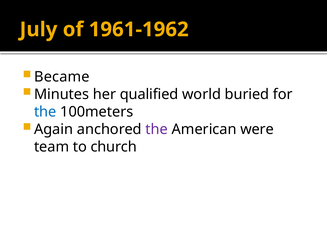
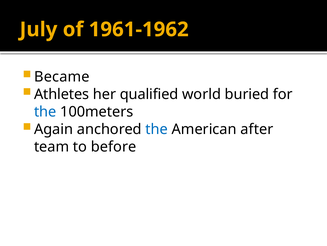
Minutes: Minutes -> Athletes (62, 94)
the colour: purple -> blue (157, 129)
were: were -> after (257, 129)
church: church -> before (114, 146)
